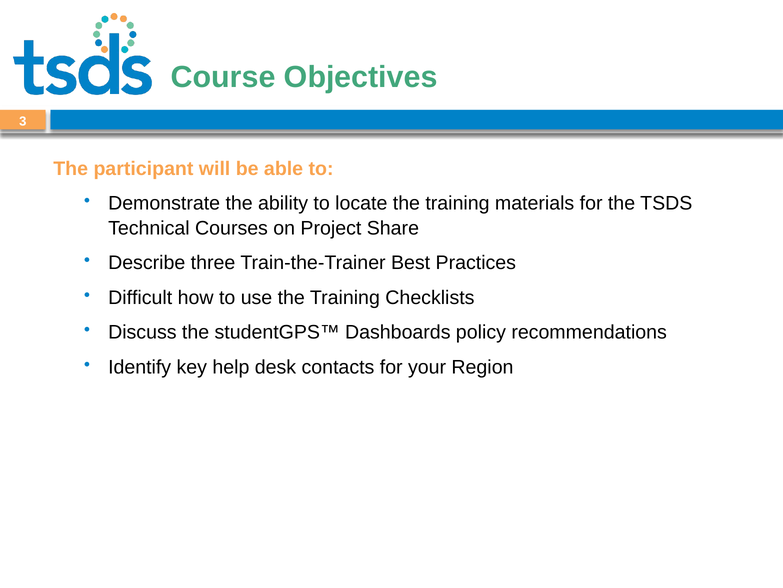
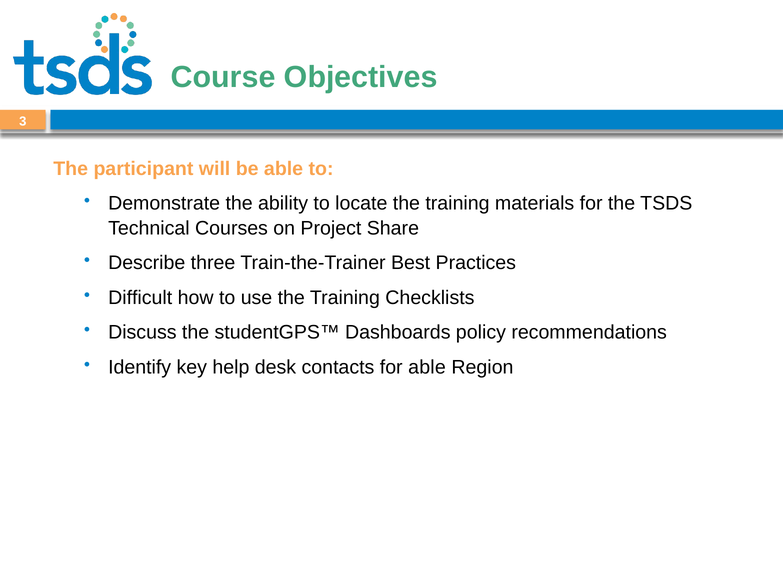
for your: your -> able (427, 367)
